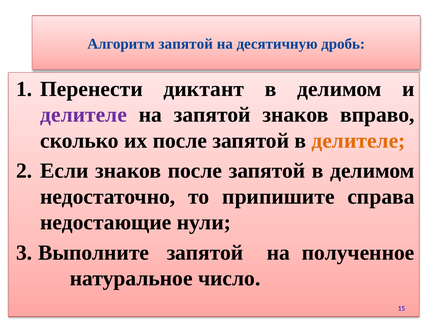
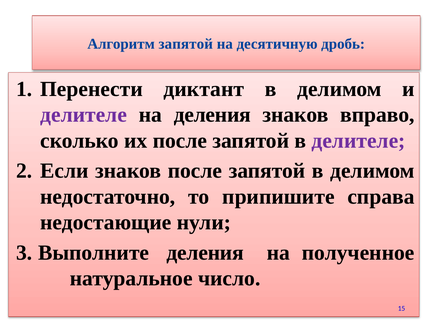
на запятой: запятой -> деления (212, 115)
делителе colour: orange -> purple (358, 141)
Выполните запятой: запятой -> деления (205, 253)
